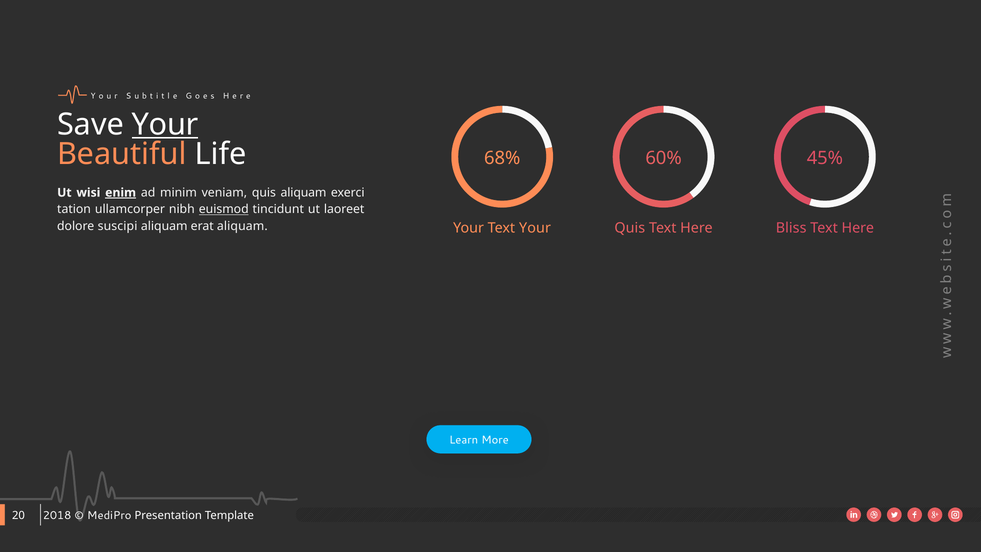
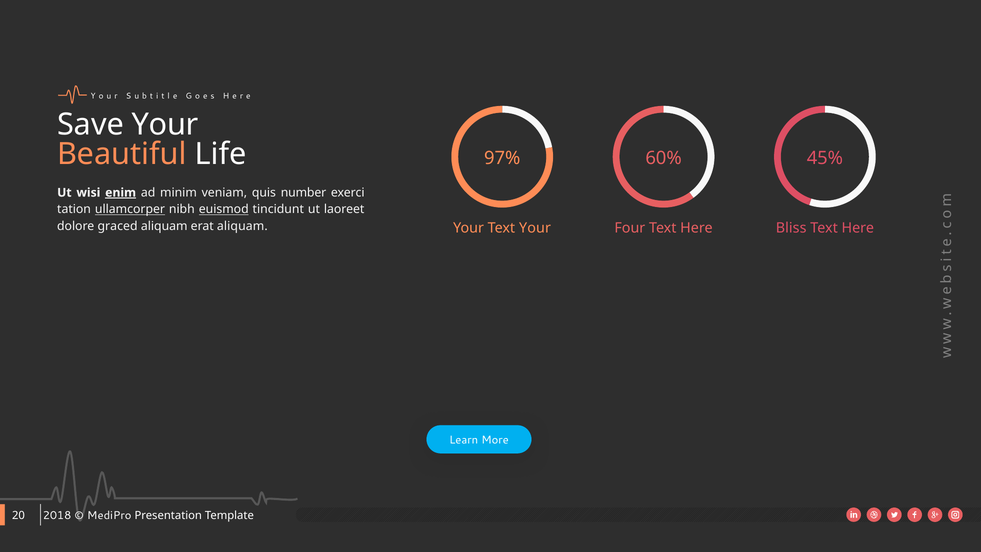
Your underline: present -> none (165, 125)
68%: 68% -> 97% (502, 158)
quis aliquam: aliquam -> number (304, 193)
ullamcorper underline: none -> present (130, 209)
suscipi: suscipi -> graced (118, 226)
Quis: Quis -> Four (630, 228)
